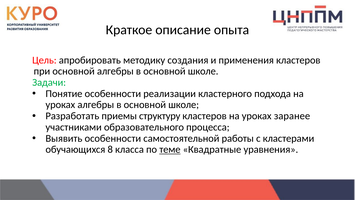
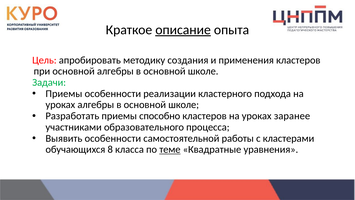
описание underline: none -> present (183, 30)
Понятие: Понятие -> Приемы (64, 93)
структуру: структуру -> способно (160, 116)
